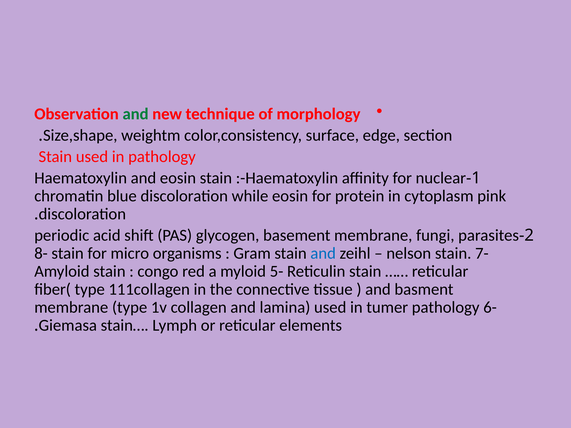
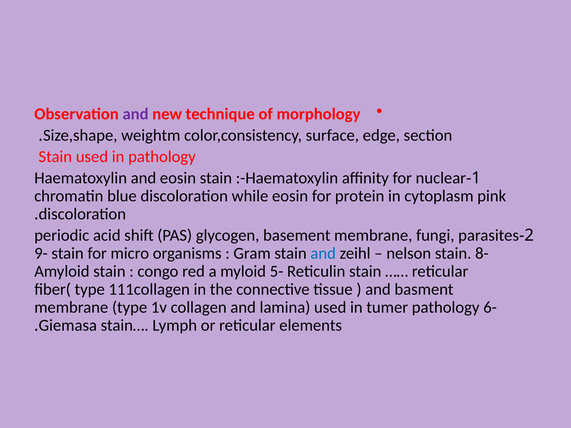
and colour: green -> purple (136, 114)
8-: 8- -> 9- (41, 253)
7-: 7- -> 8- (482, 253)
